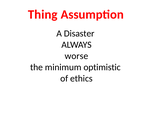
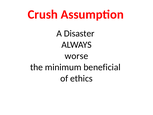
Thing: Thing -> Crush (43, 14)
optimistic: optimistic -> beneficial (102, 67)
